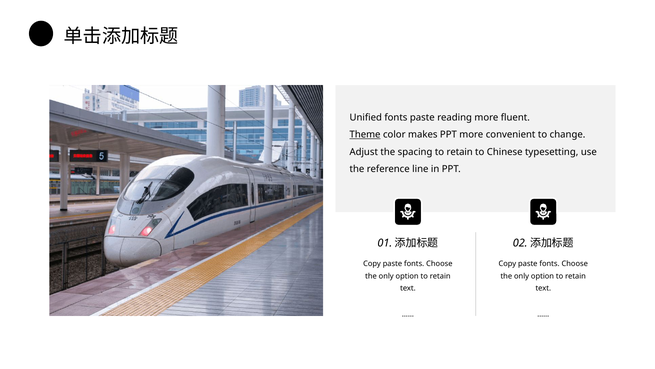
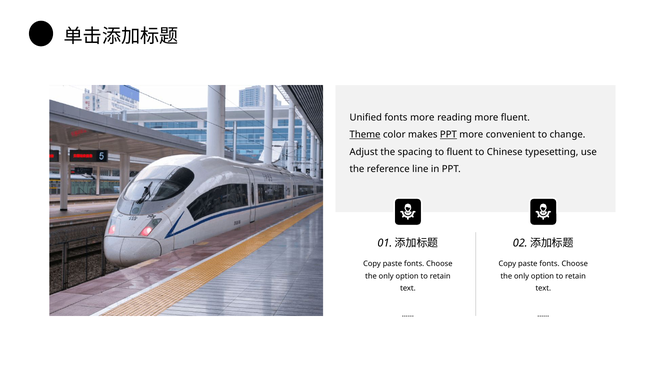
fonts paste: paste -> more (422, 117)
PPT underline: none -> present (448, 135)
spacing to retain: retain -> fluent (460, 152)
